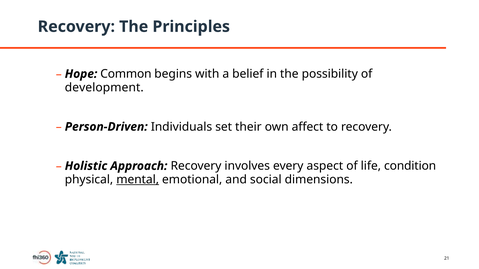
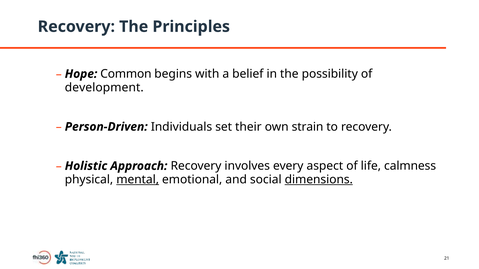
affect: affect -> strain (308, 127)
condition: condition -> calmness (410, 166)
dimensions underline: none -> present (319, 180)
